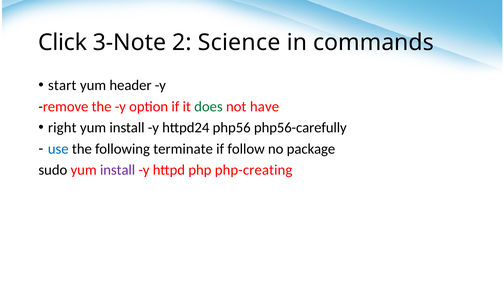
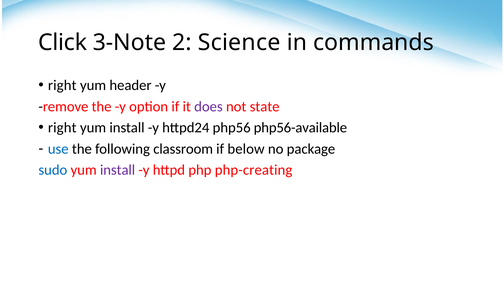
start: start -> right (62, 85)
does colour: green -> purple (208, 106)
have: have -> state (265, 106)
php56-carefully: php56-carefully -> php56-available (300, 127)
terminate: terminate -> classroom (183, 149)
follow: follow -> below (246, 149)
sudo colour: black -> blue (53, 170)
